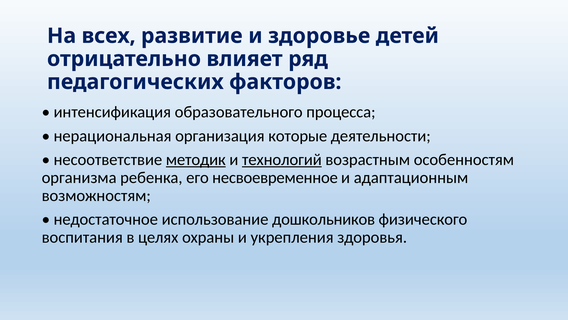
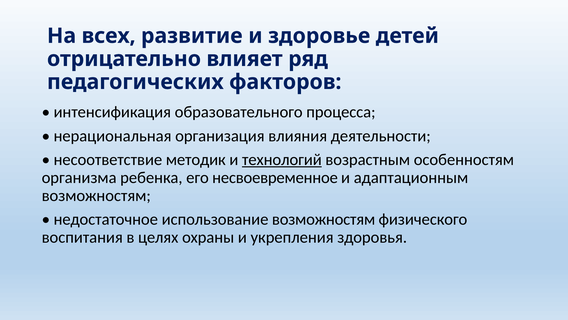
которые: которые -> влияния (298, 136)
методик underline: present -> none (196, 160)
использование дошкольников: дошкольников -> возможностям (324, 219)
